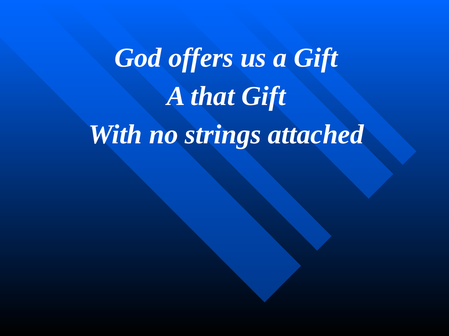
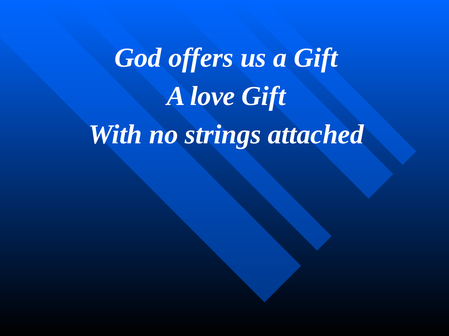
that: that -> love (213, 96)
